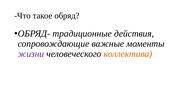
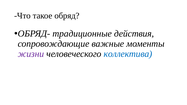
коллектива colour: orange -> blue (128, 54)
